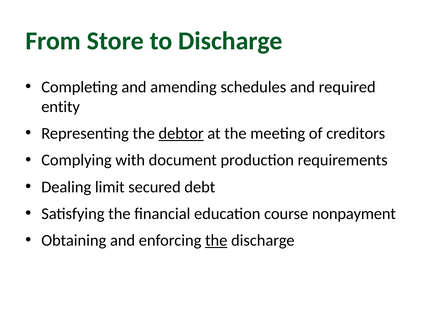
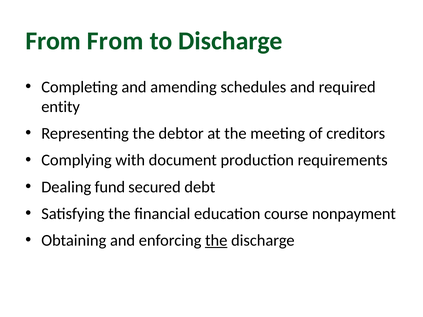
From Store: Store -> From (115, 41)
debtor underline: present -> none (181, 134)
limit: limit -> fund (110, 187)
